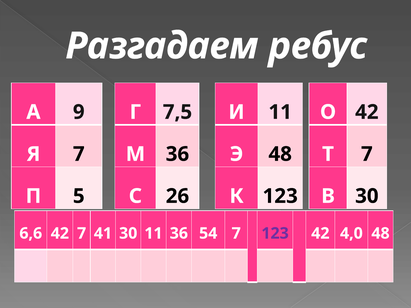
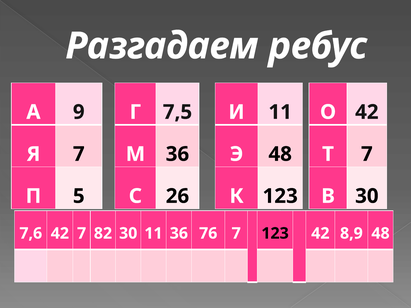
6,6: 6,6 -> 7,6 (31, 234)
41: 41 -> 82 (103, 234)
54: 54 -> 76 (208, 234)
123 colour: purple -> black (275, 234)
4,0: 4,0 -> 8,9 (351, 234)
